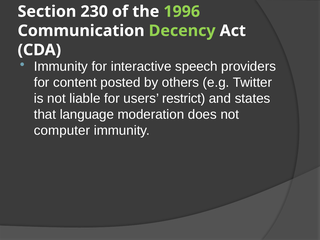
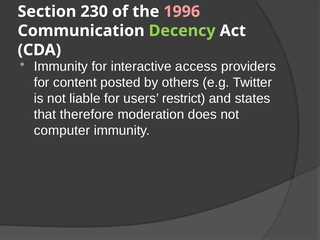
1996 colour: light green -> pink (182, 12)
speech: speech -> access (196, 67)
language: language -> therefore (87, 115)
